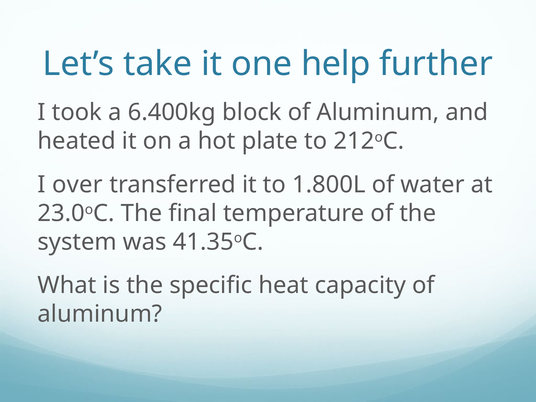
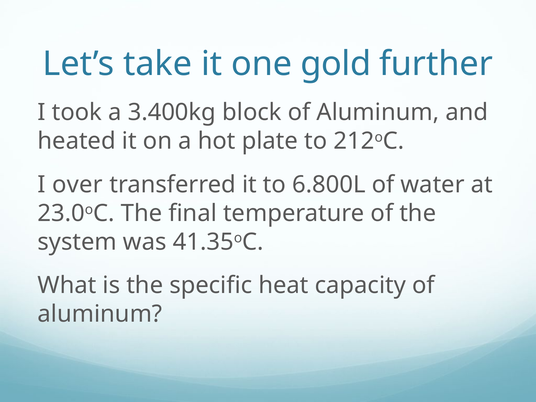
help: help -> gold (336, 64)
6.400kg: 6.400kg -> 3.400kg (172, 112)
1.800L: 1.800L -> 6.800L (329, 185)
